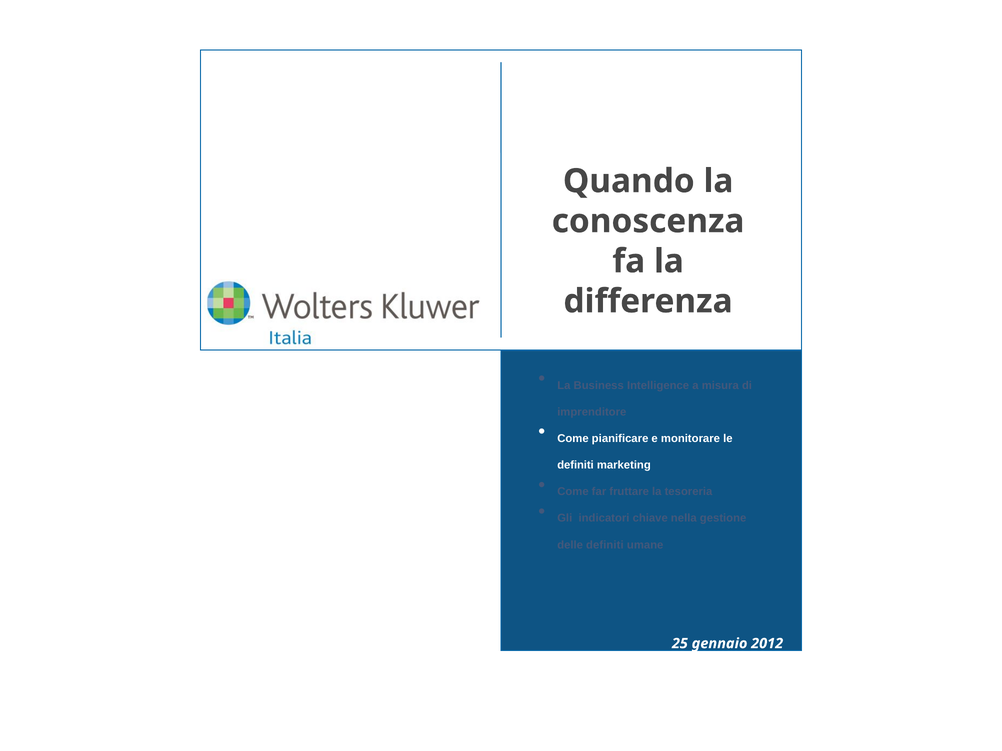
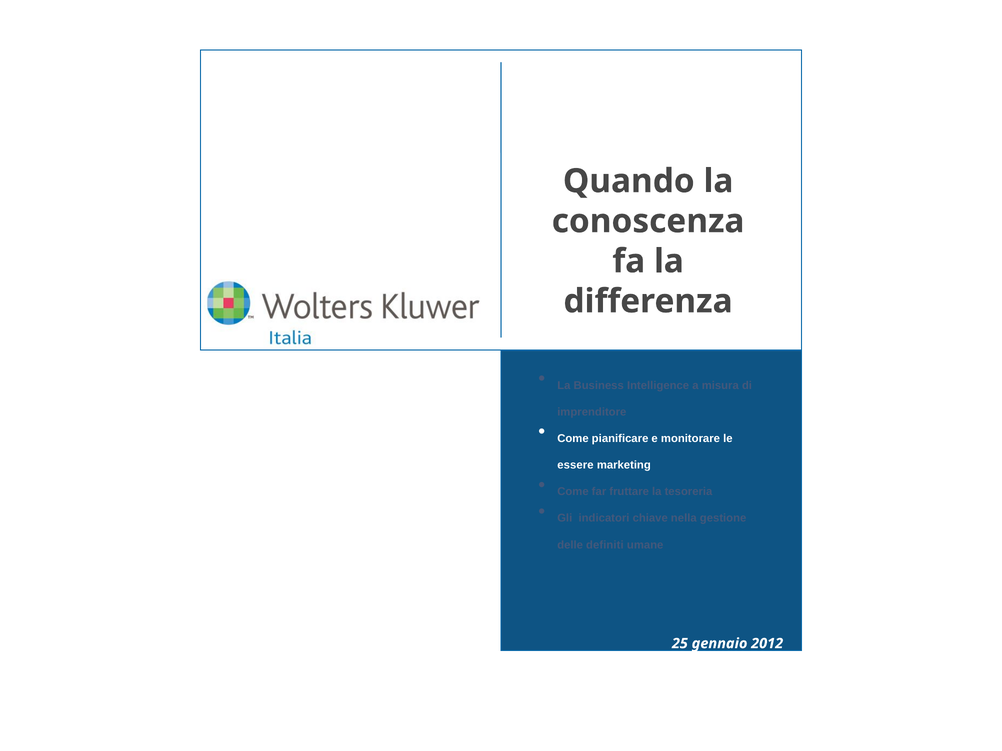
definiti: definiti -> essere (575, 465)
